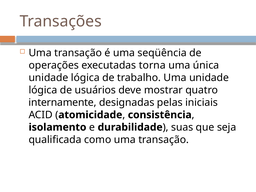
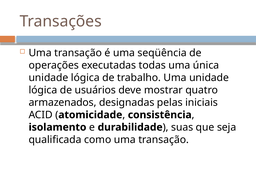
torna: torna -> todas (152, 65)
internamente: internamente -> armazenados (63, 102)
